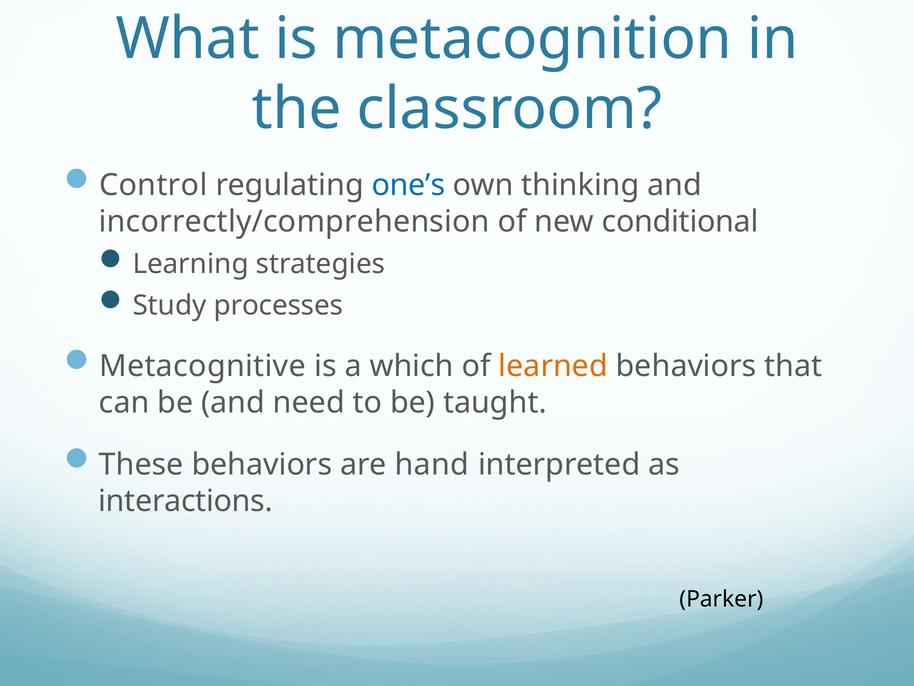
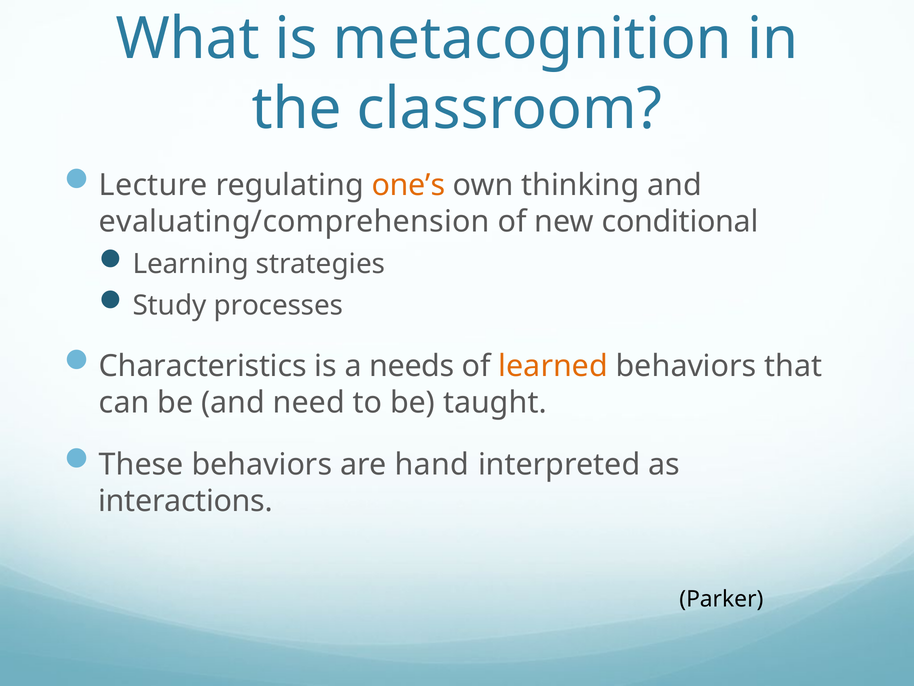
Control: Control -> Lecture (153, 185)
one’s colour: blue -> orange (408, 185)
incorrectly/comprehension: incorrectly/comprehension -> evaluating/comprehension (294, 222)
Metacognitive: Metacognitive -> Characteristics (203, 366)
which: which -> needs (412, 366)
